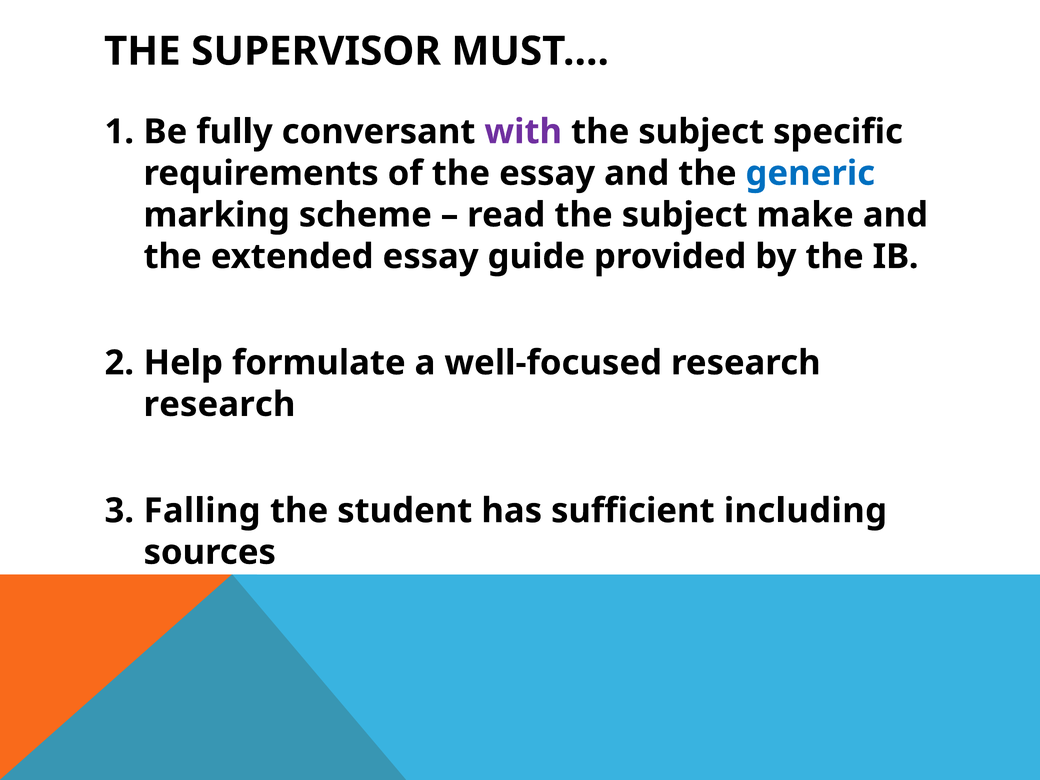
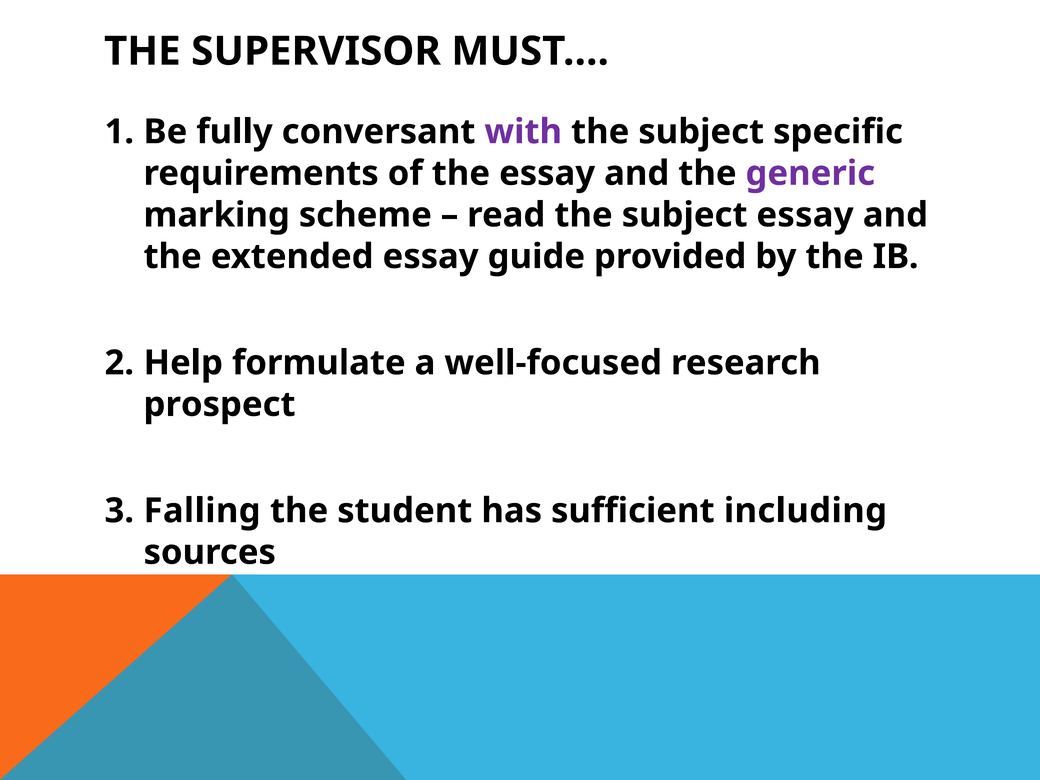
generic colour: blue -> purple (810, 173)
subject make: make -> essay (805, 215)
research: research -> prospect (220, 404)
